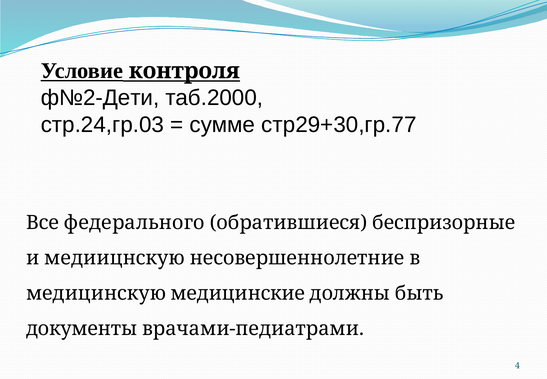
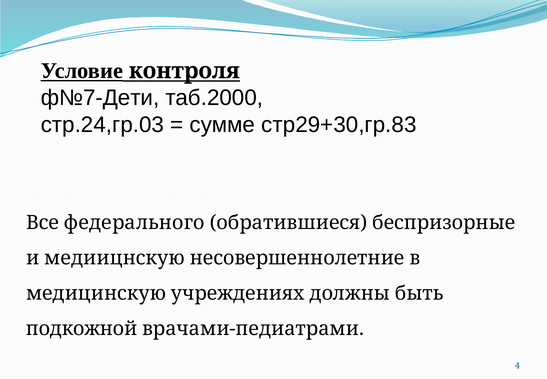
ф№2-Дети: ф№2-Дети -> ф№7-Дети (100, 98)
стр29+30,гр.77: стр29+30,гр.77 -> стр29+30,гр.83 (339, 125)
медицинские: медицинские -> учреждениях (238, 293)
документы: документы -> подкожной (82, 328)
